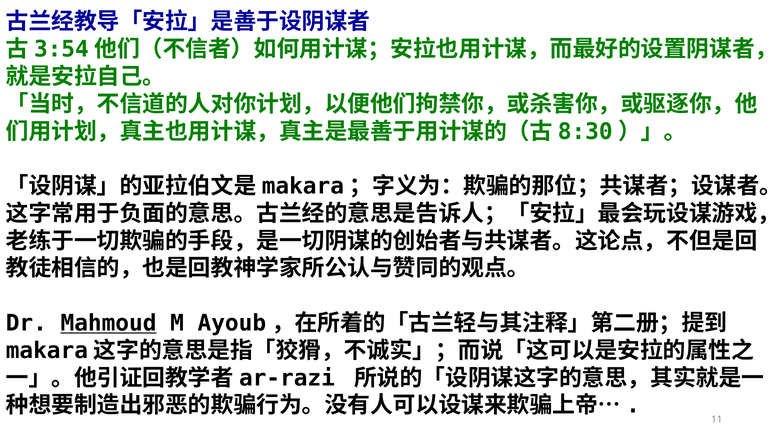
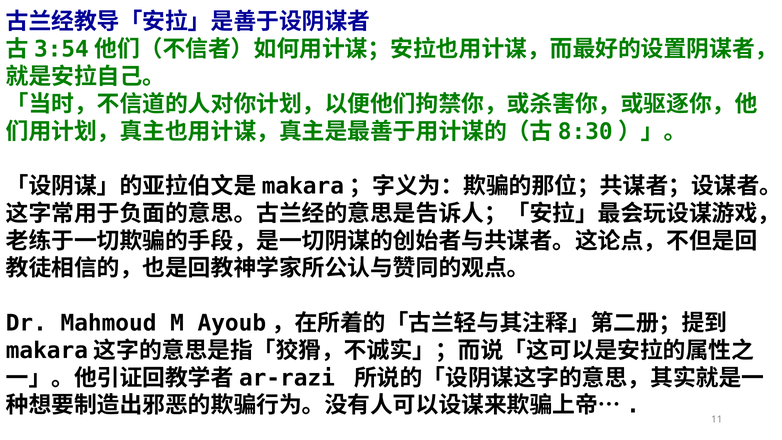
Mahmoud underline: present -> none (109, 323)
